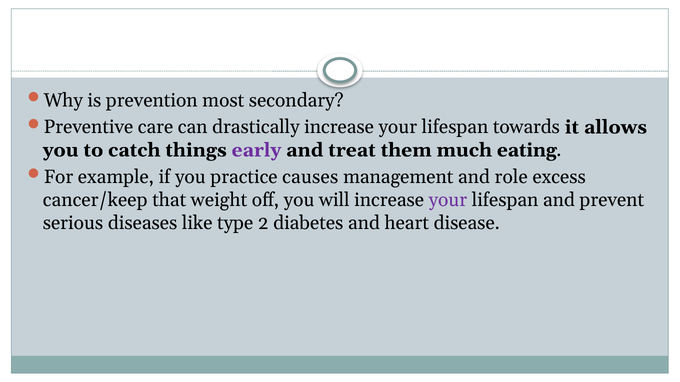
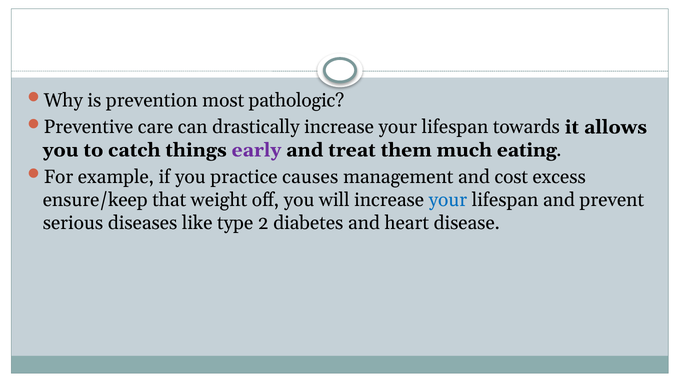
secondary: secondary -> pathologic (296, 101)
role: role -> cost (511, 177)
cancer/keep: cancer/keep -> ensure/keep (95, 200)
your colour: purple -> blue (448, 200)
